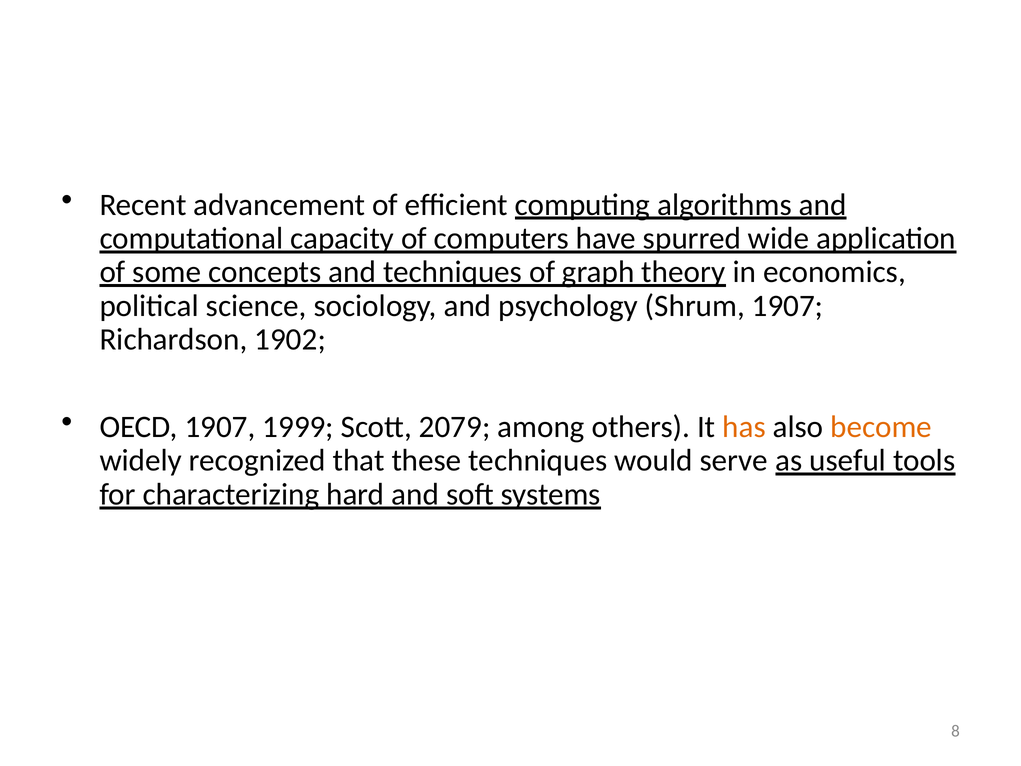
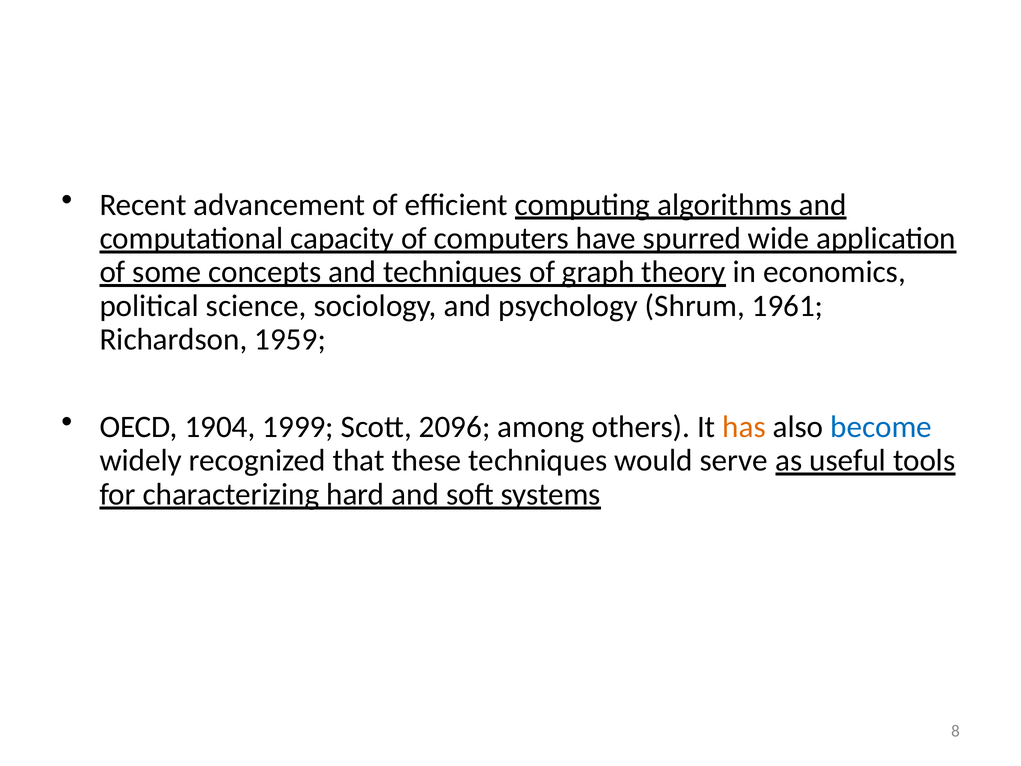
Shrum 1907: 1907 -> 1961 (788, 306)
1902: 1902 -> 1959 (290, 339)
OECD 1907: 1907 -> 1904 (220, 427)
2079: 2079 -> 2096 (455, 427)
become colour: orange -> blue (881, 427)
